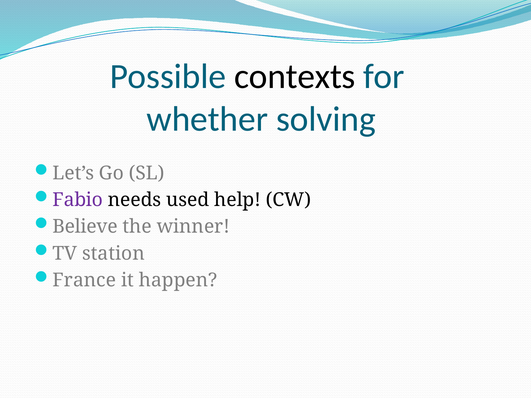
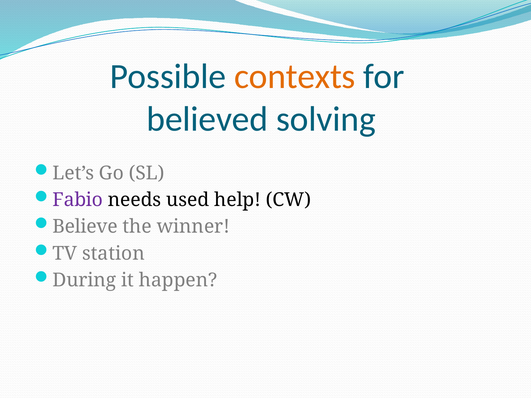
contexts colour: black -> orange (295, 77)
whether: whether -> believed (207, 119)
France: France -> During (84, 280)
